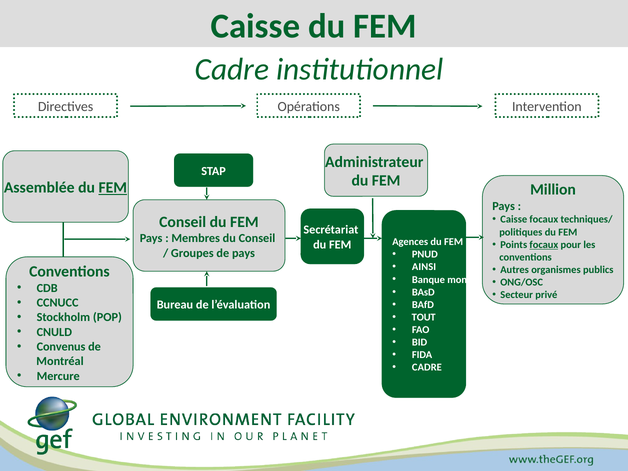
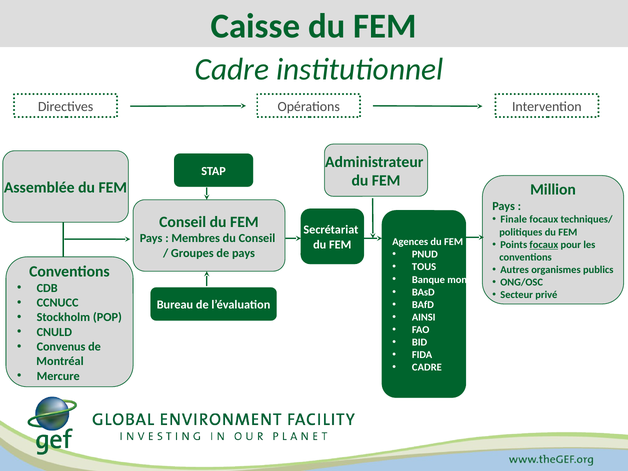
FEM underline: present -> none (113, 188)
Caisse: Caisse -> Finale (514, 220)
AINSI: AINSI -> TOUS (424, 267)
TOUT: TOUT -> AINSI (424, 317)
